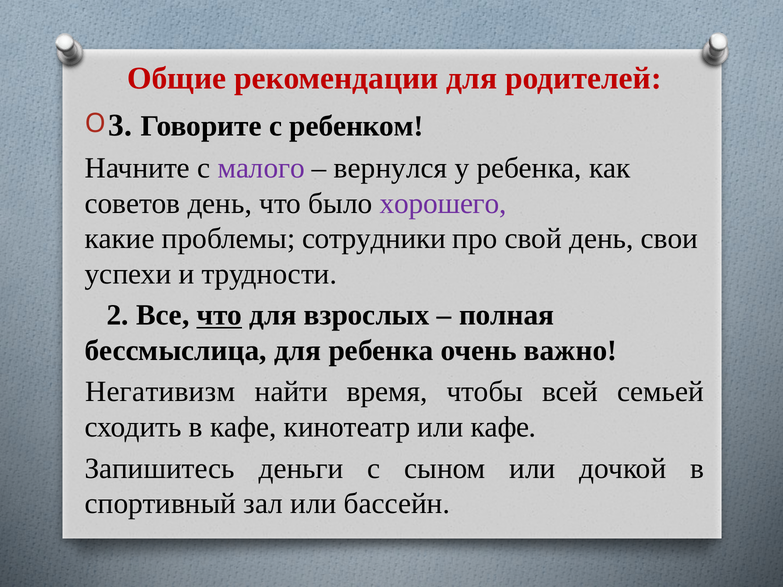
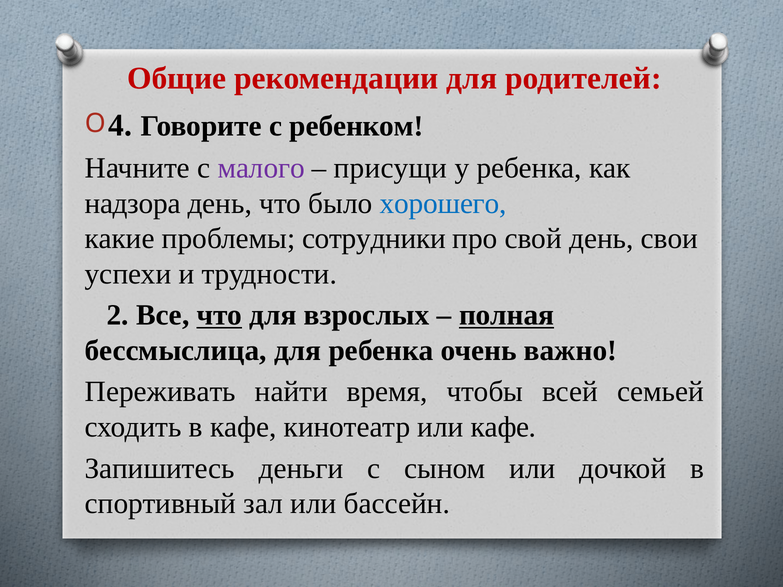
3: 3 -> 4 (120, 125)
вернулся: вернулся -> присущи (391, 168)
советов: советов -> надзора (133, 203)
хорошего colour: purple -> blue (443, 203)
полная underline: none -> present (507, 315)
Негативизм: Негативизм -> Переживать (160, 392)
